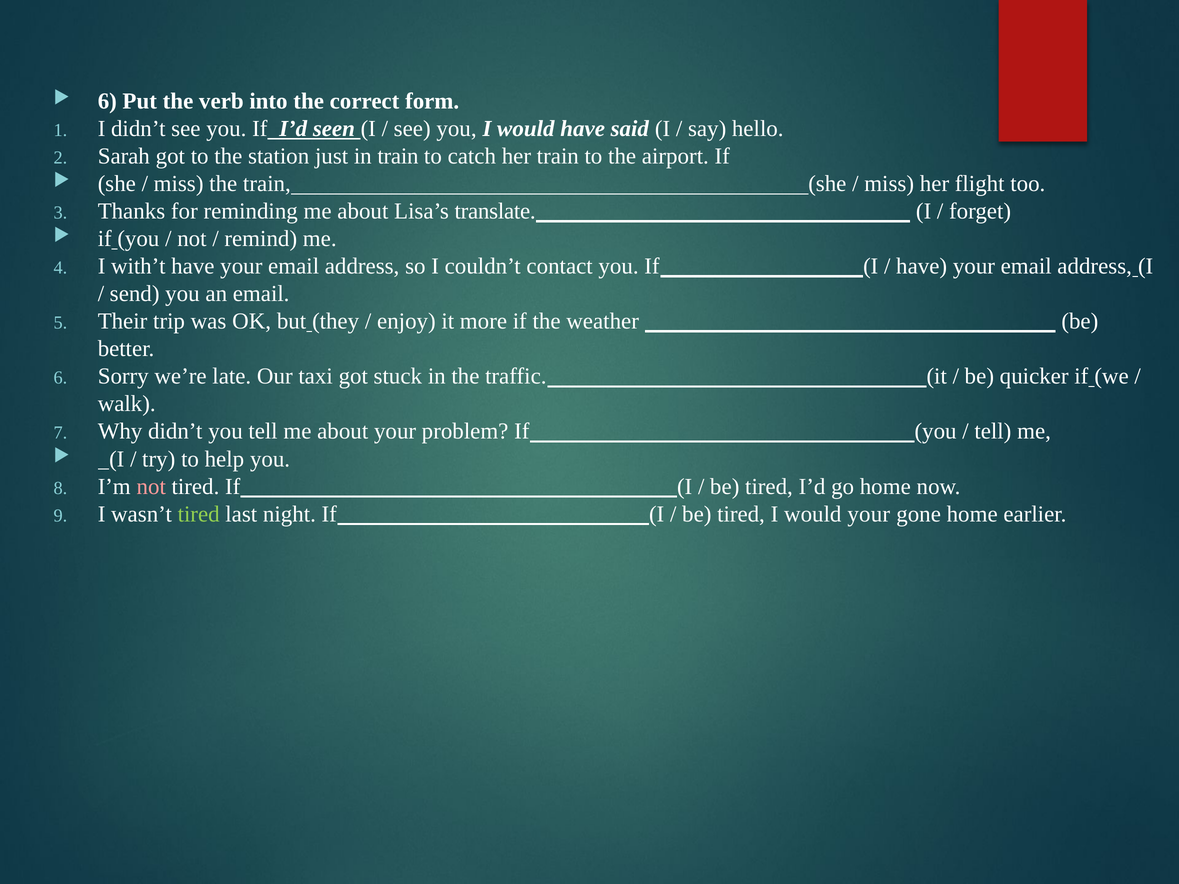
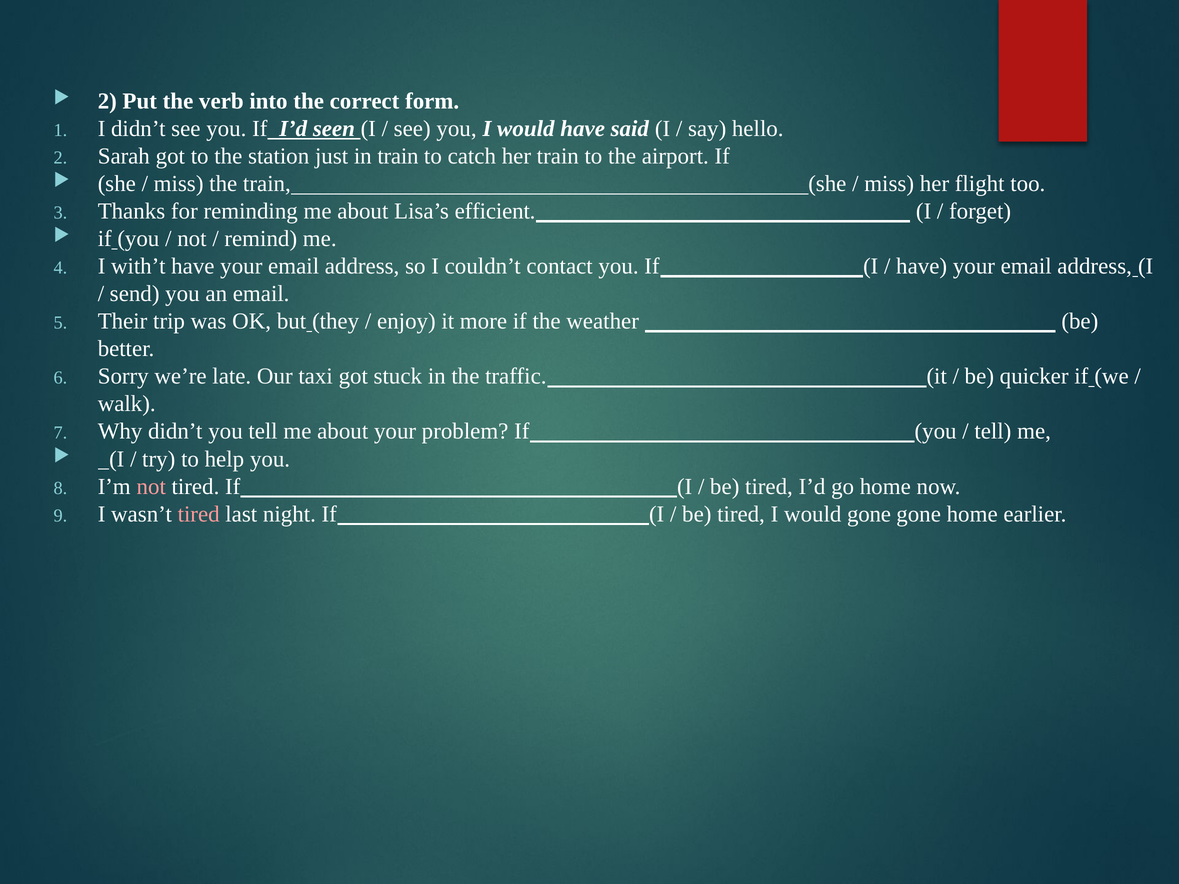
6: 6 -> 2 (107, 101)
translate: translate -> efficient (495, 211)
tired colour: light green -> pink (199, 514)
would your: your -> gone (869, 514)
